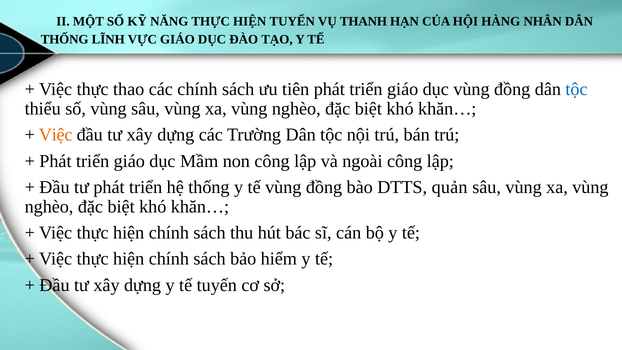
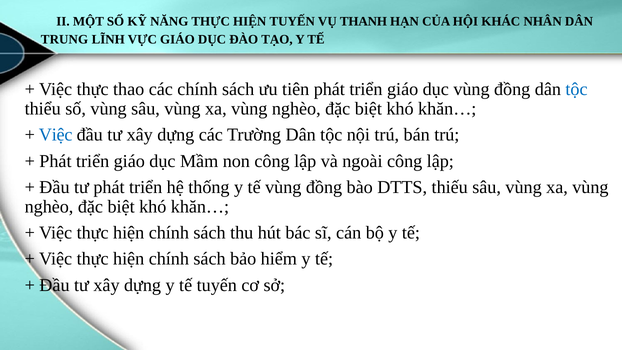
HÀNG: HÀNG -> KHÁC (501, 21)
THỐNG: THỐNG -> TRUNG (65, 40)
Việc colour: orange -> blue (56, 135)
quản: quản -> thiếu (450, 187)
